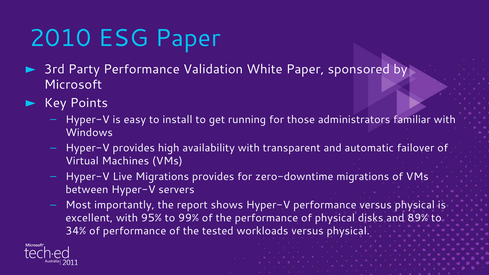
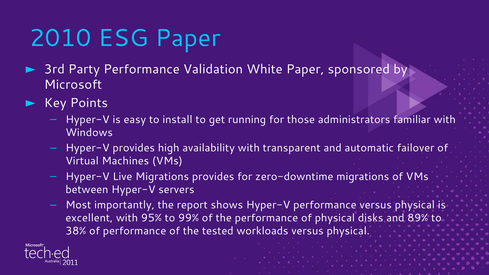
34%: 34% -> 38% (76, 231)
